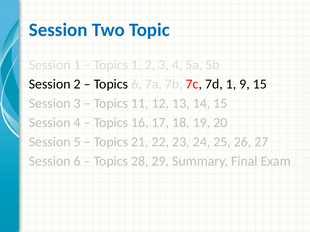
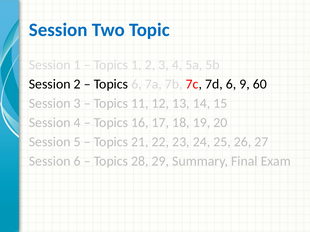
7d 1: 1 -> 6 (231, 84)
9 15: 15 -> 60 (260, 84)
